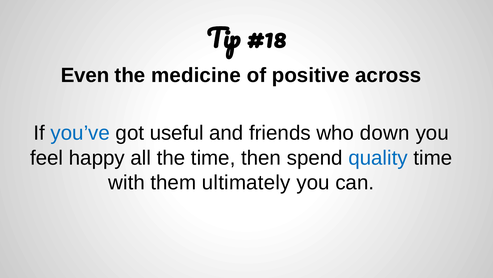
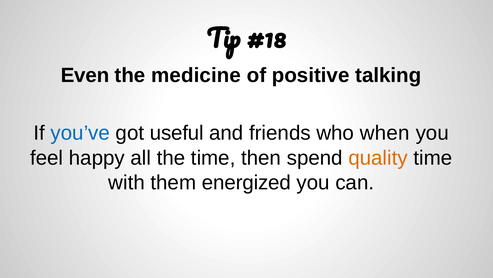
across: across -> talking (388, 75)
down: down -> when (385, 133)
quality colour: blue -> orange (378, 158)
ultimately: ultimately -> energized (246, 182)
